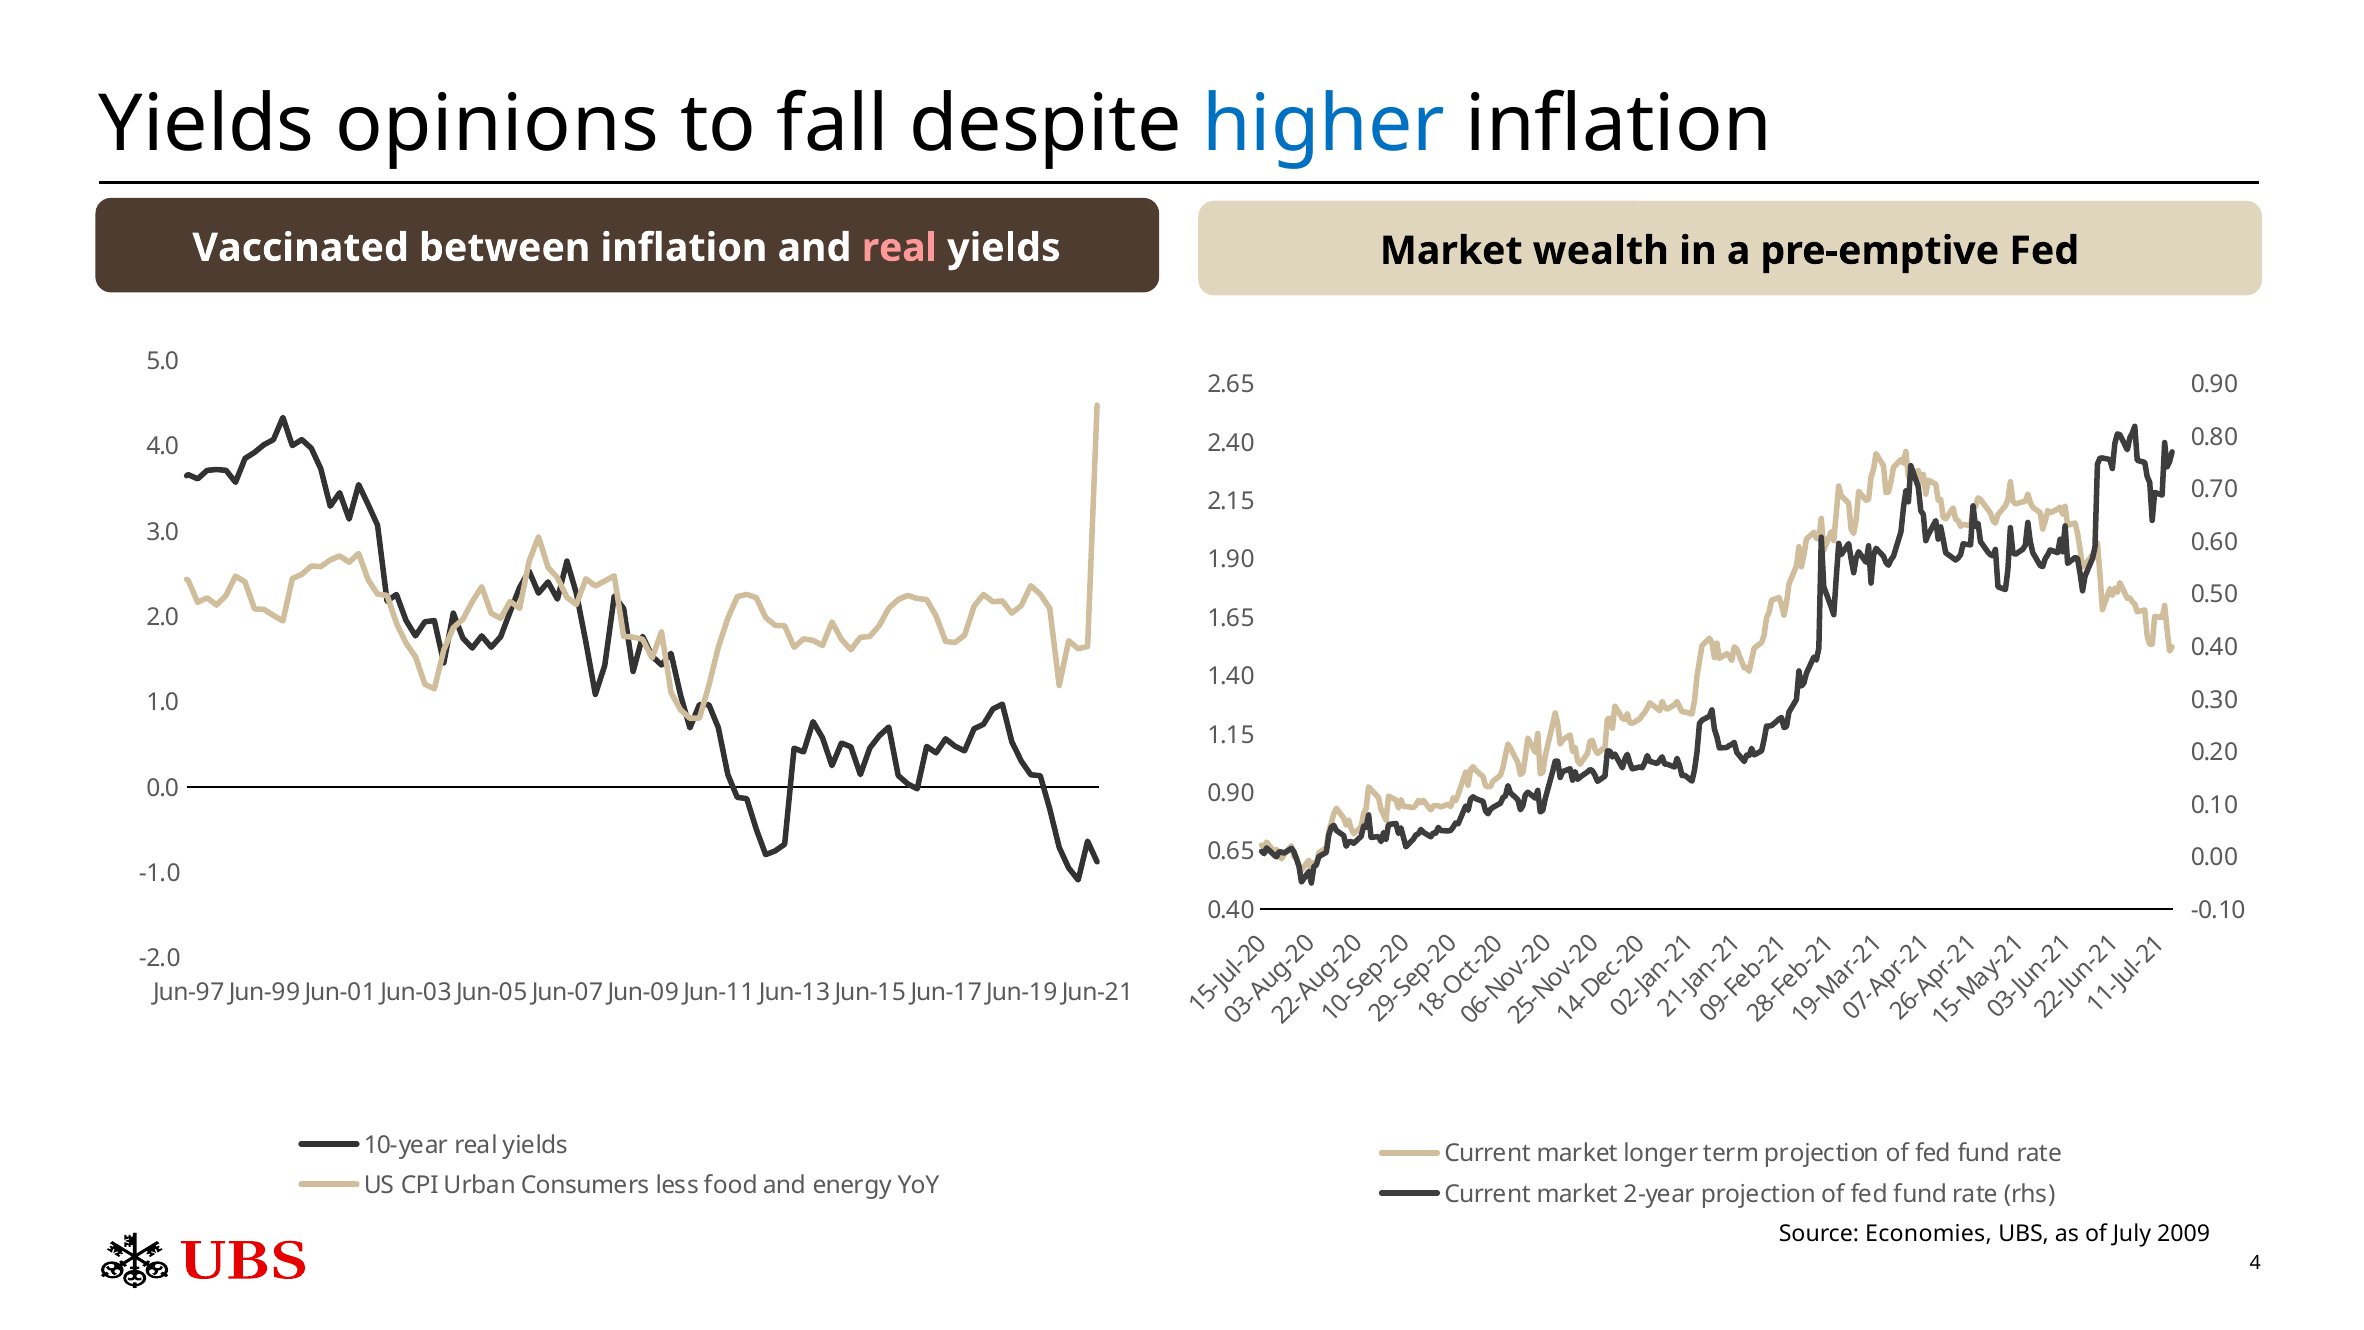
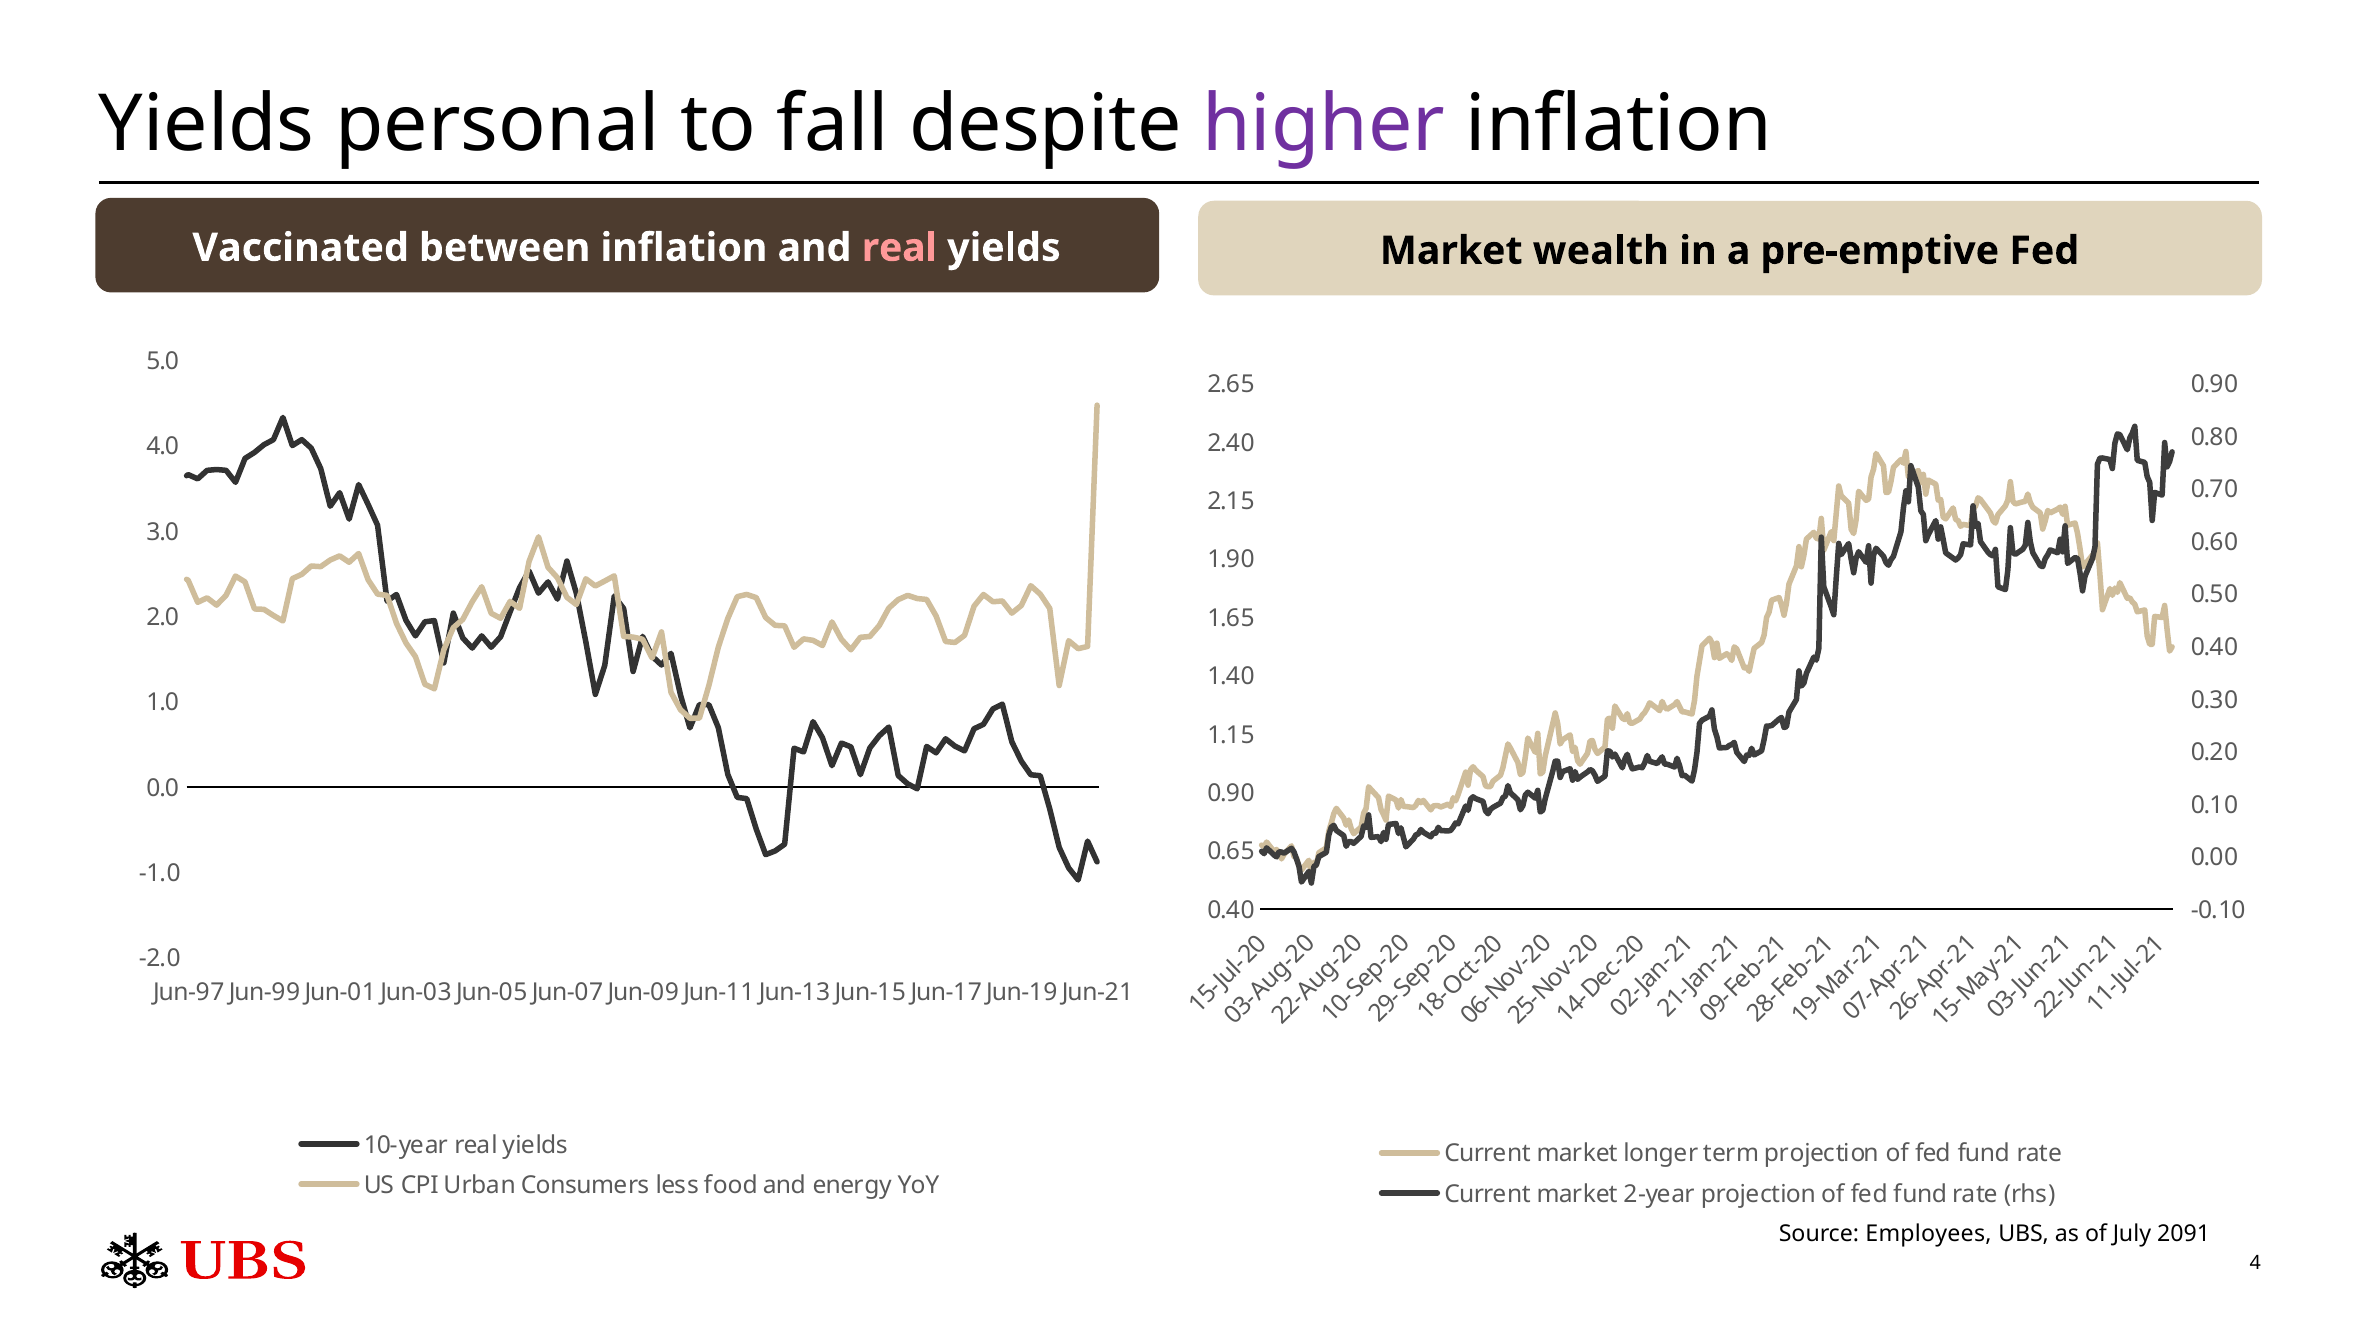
opinions: opinions -> personal (497, 124)
higher colour: blue -> purple (1324, 124)
Economies: Economies -> Employees (1928, 1234)
2009: 2009 -> 2091 (2184, 1234)
